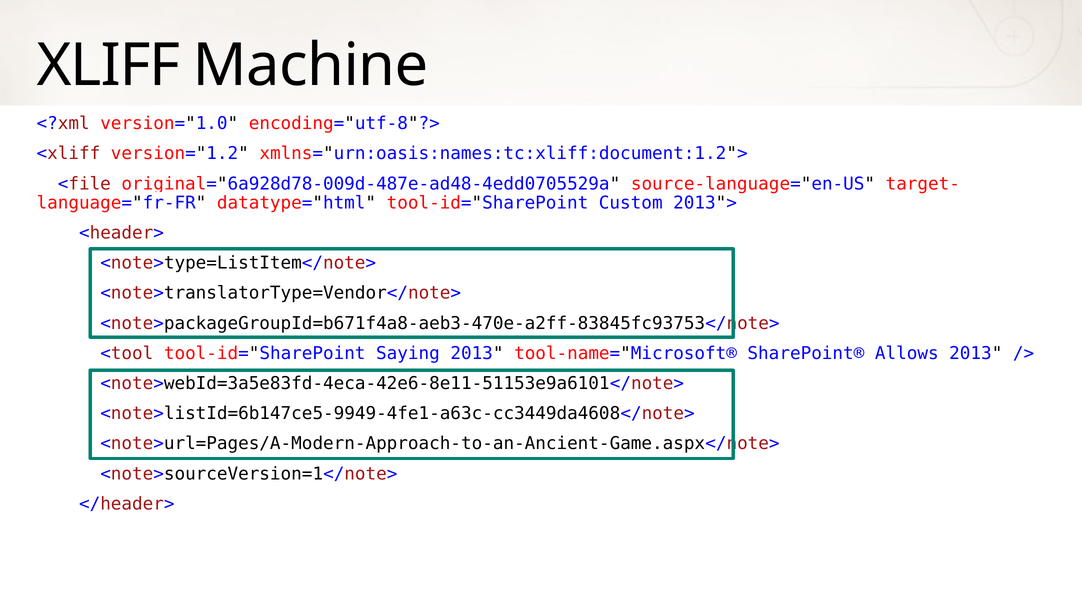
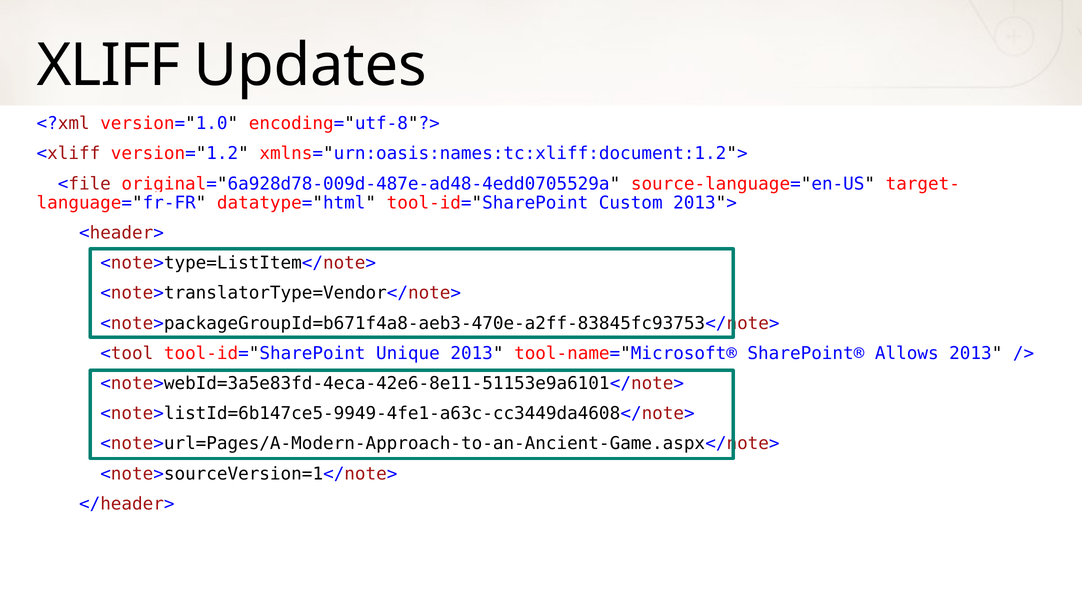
Machine: Machine -> Updates (310, 66)
Saying: Saying -> Unique (408, 354)
